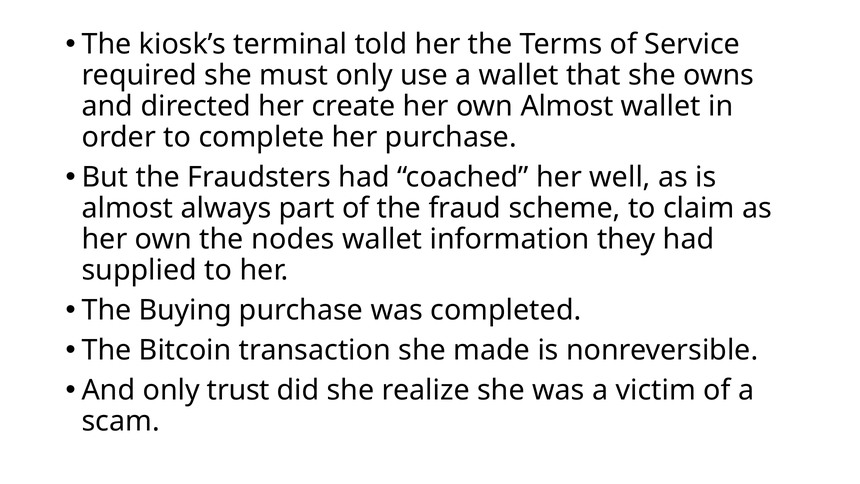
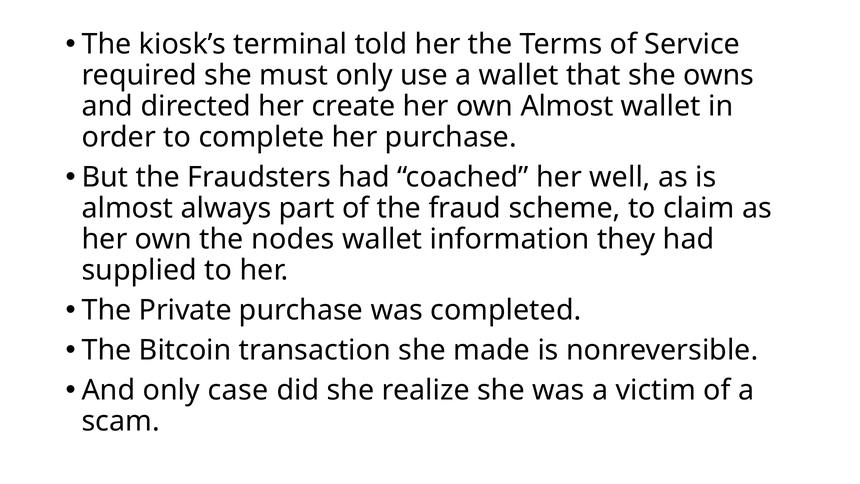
Buying: Buying -> Private (185, 310)
trust: trust -> case (238, 390)
